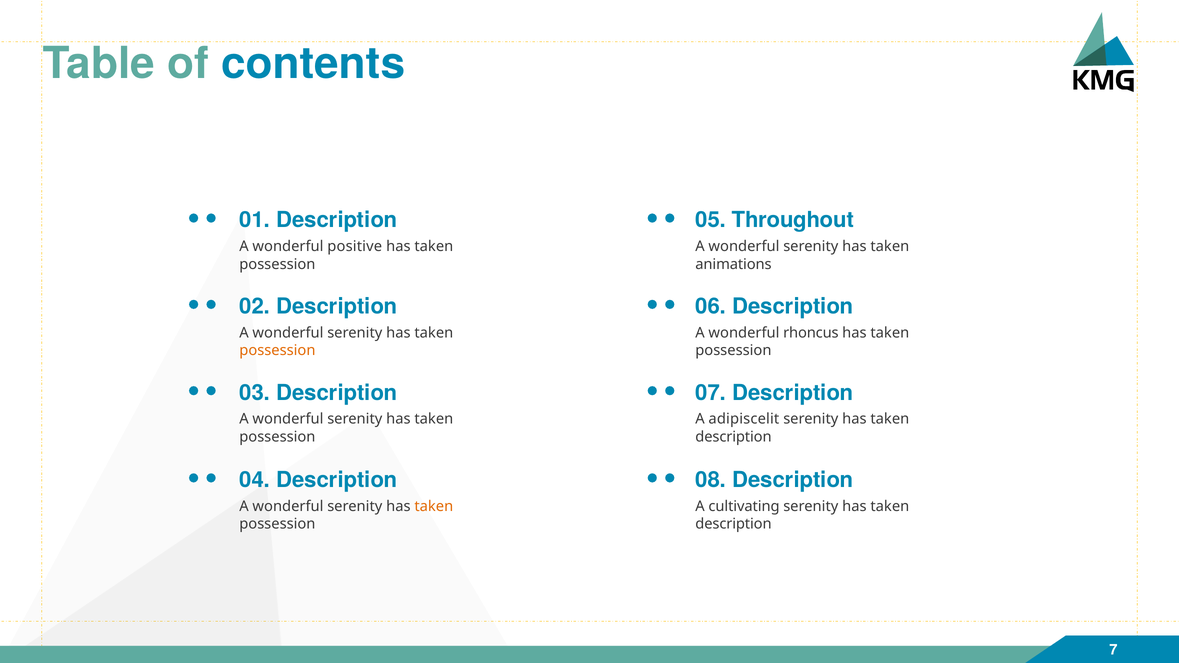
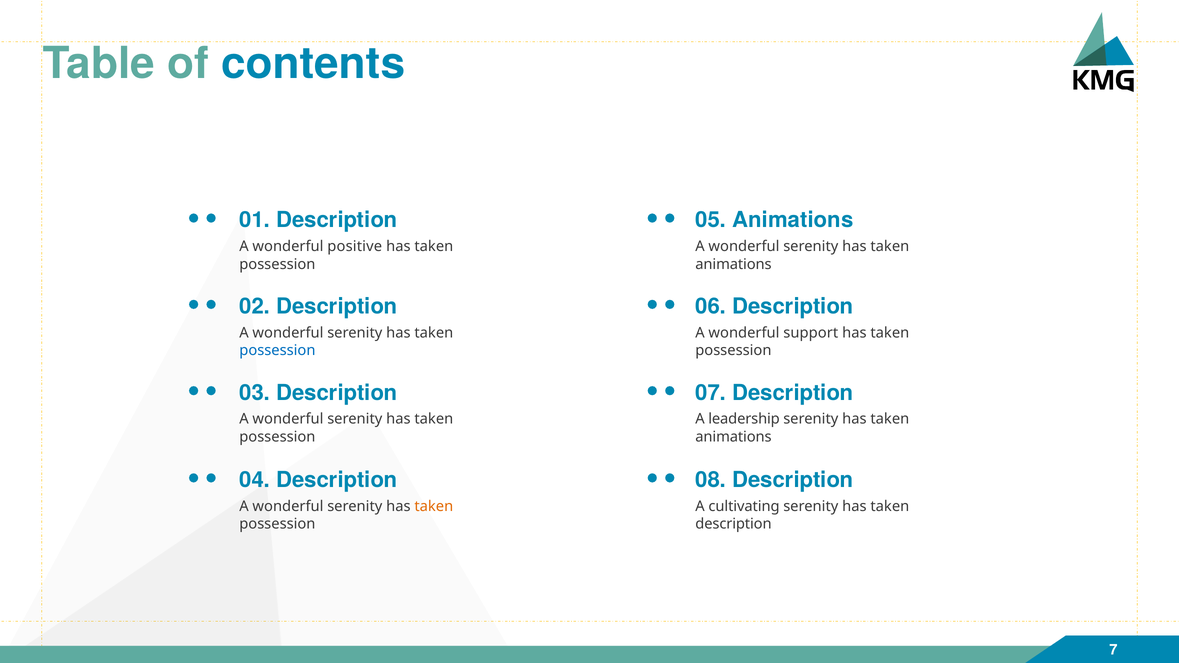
05 Throughout: Throughout -> Animations (793, 220)
rhoncus: rhoncus -> support (811, 333)
possession colour: orange -> blue (277, 351)
adipiscelit: adipiscelit -> leadership (744, 419)
description: description -> animations (733, 437)
